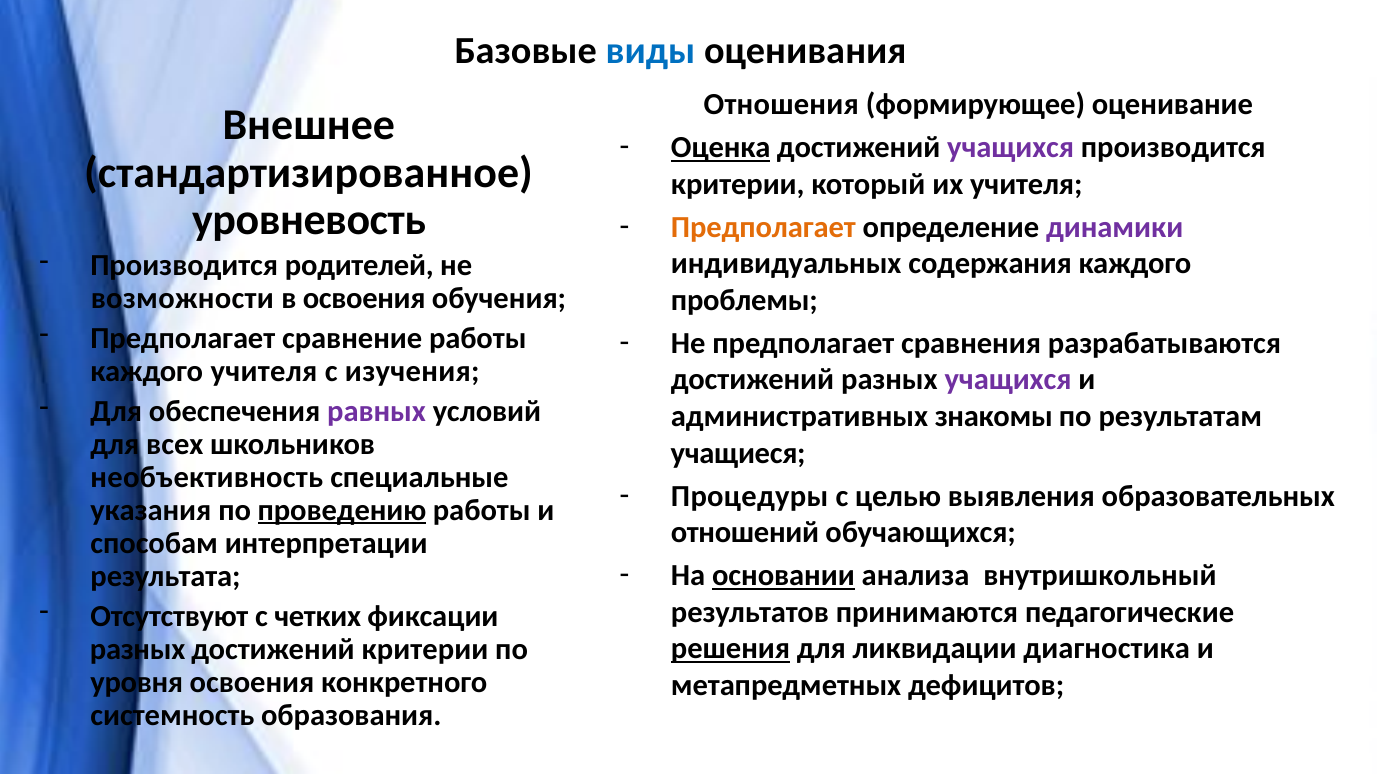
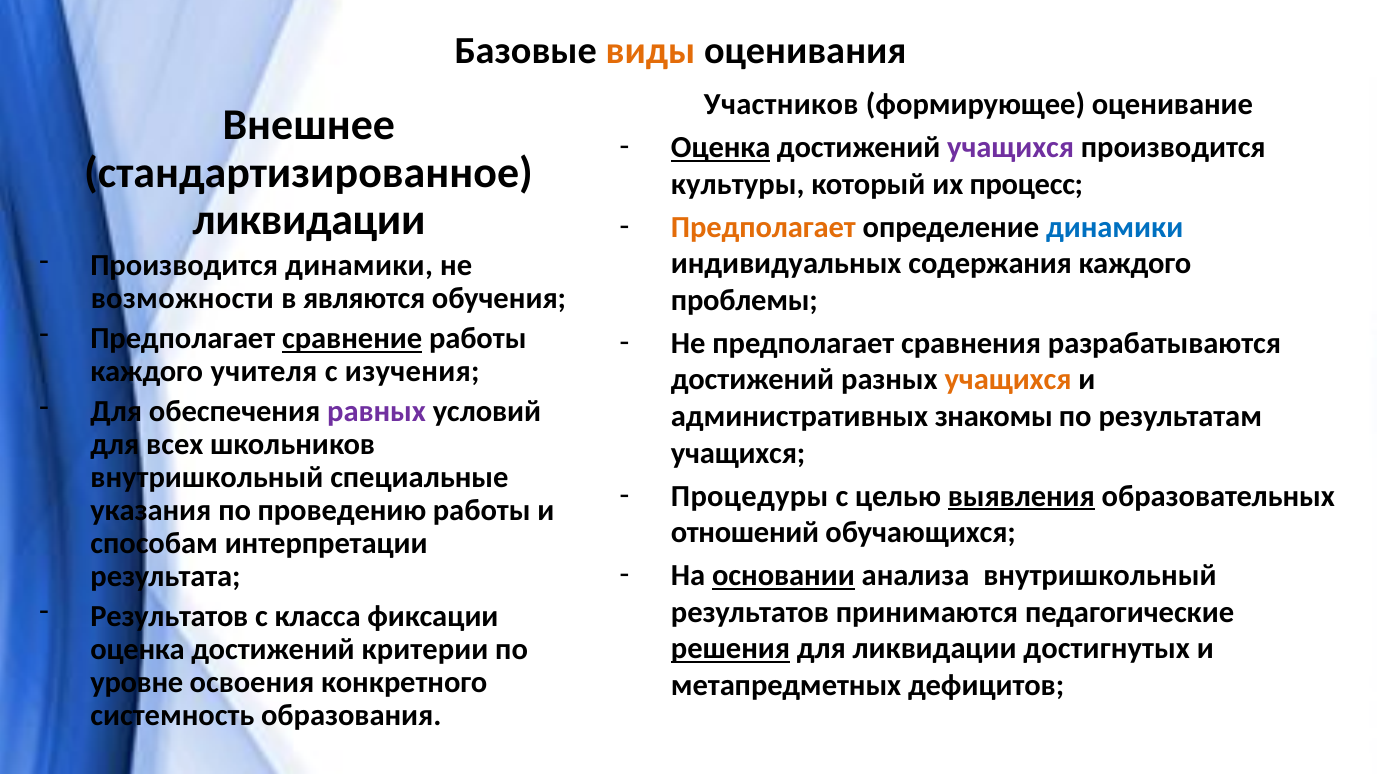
виды colour: blue -> orange (651, 51)
Отношения: Отношения -> Участников (781, 105)
критерии: критерии -> культуры (738, 184)
их учителя: учителя -> процесс (1026, 184)
уровневость: уровневость -> ликвидации (309, 221)
динамики colour: purple -> blue (1115, 227)
Производится родителей: родителей -> динамики (359, 266)
в освоения: освоения -> являются (364, 299)
сравнение underline: none -> present (352, 339)
учащихся colour: purple -> orange (1008, 380)
учащиеся: учащиеся -> учащихся (738, 454)
необъективность: необъективность -> внутришкольный (207, 478)
выявления underline: none -> present (1021, 496)
проведению underline: present -> none (342, 511)
Отсутствуют: Отсутствуют -> Результатов (169, 616)
четких: четких -> класса (318, 616)
диагностика: диагностика -> достигнутых (1107, 649)
разных: разных -> оценка (138, 650)
уровня: уровня -> уровне (137, 683)
